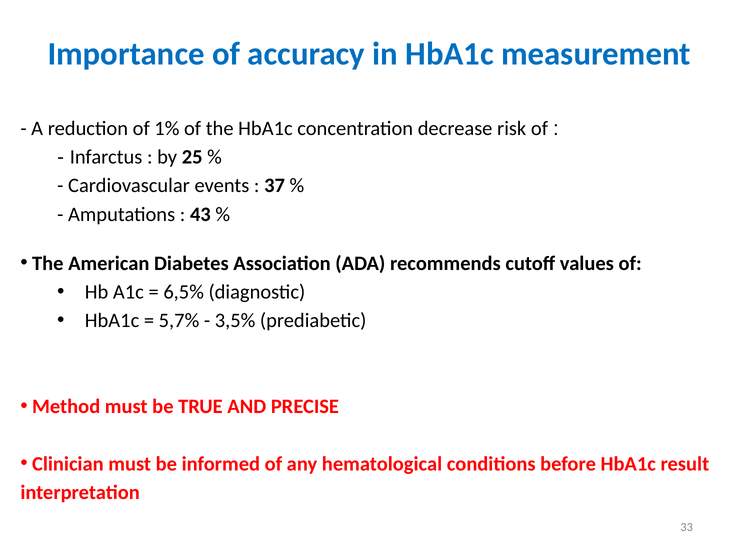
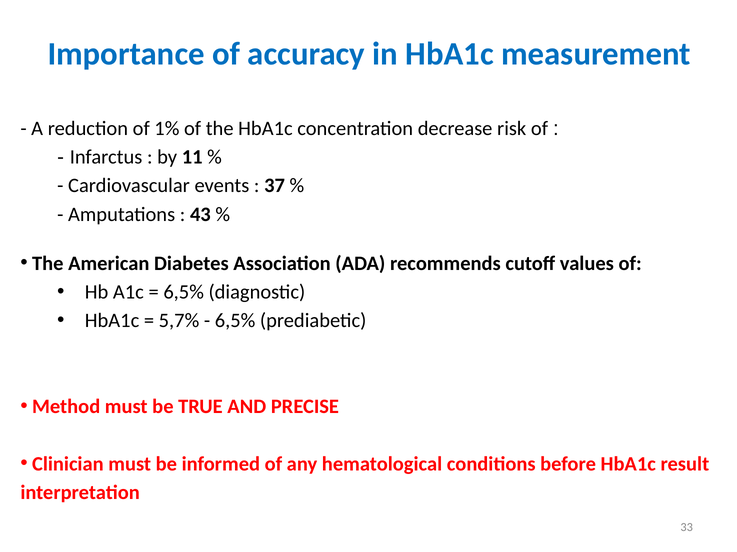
25: 25 -> 11 (192, 157)
3,5%: 3,5% -> 6,5% (235, 321)
